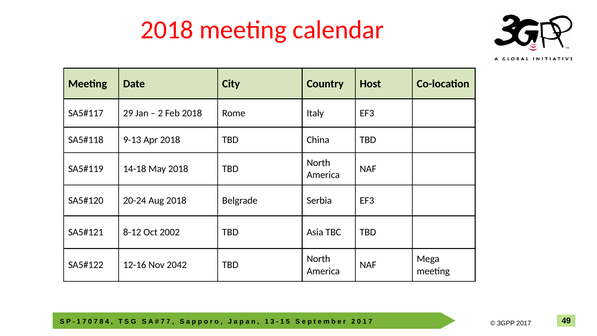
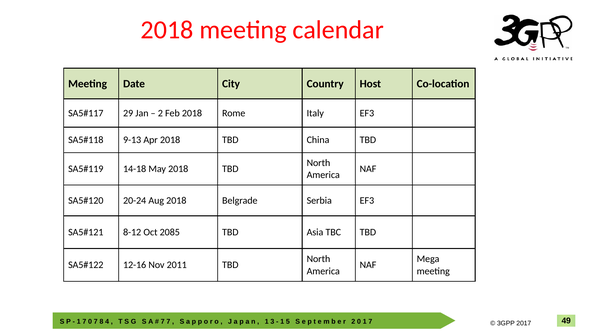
2002: 2002 -> 2085 (170, 232)
2042: 2042 -> 2011 (177, 265)
